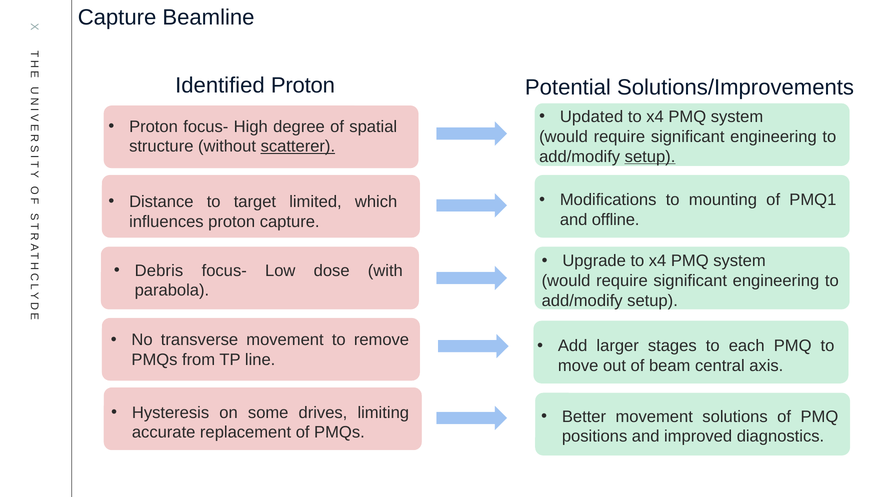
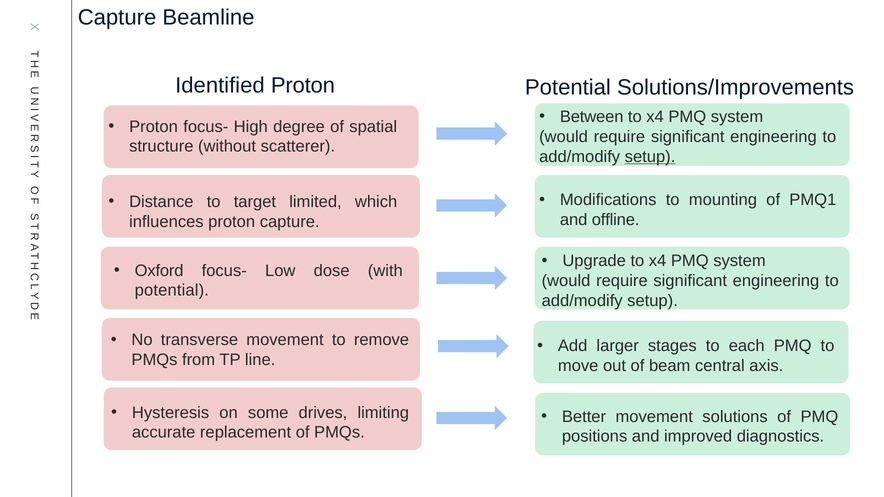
Updated: Updated -> Between (592, 117)
scatterer underline: present -> none (298, 147)
Debris: Debris -> Oxford (159, 271)
parabola: parabola -> potential (172, 291)
